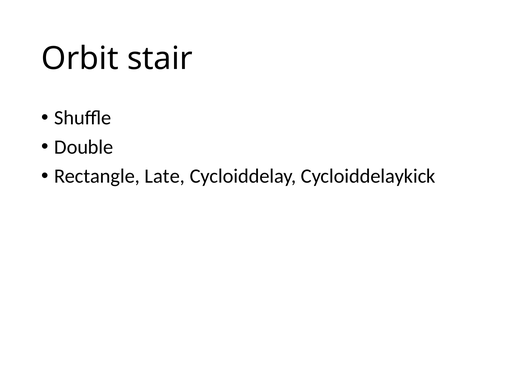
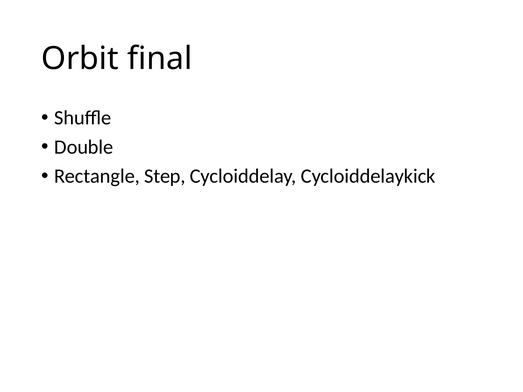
stair: stair -> final (160, 59)
Late: Late -> Step (165, 176)
